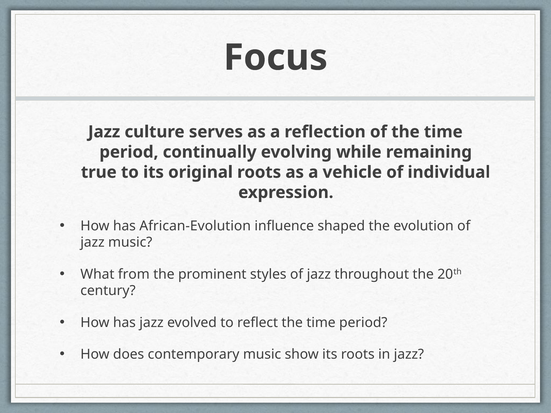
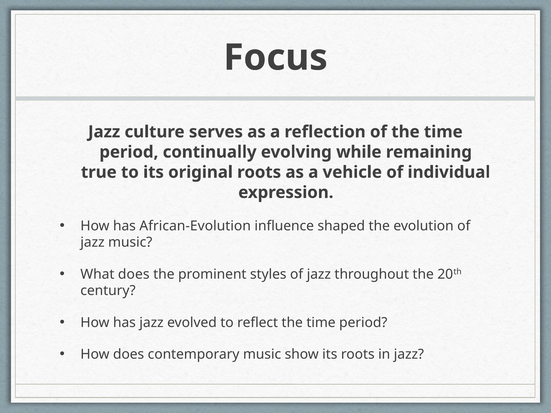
What from: from -> does (134, 274)
